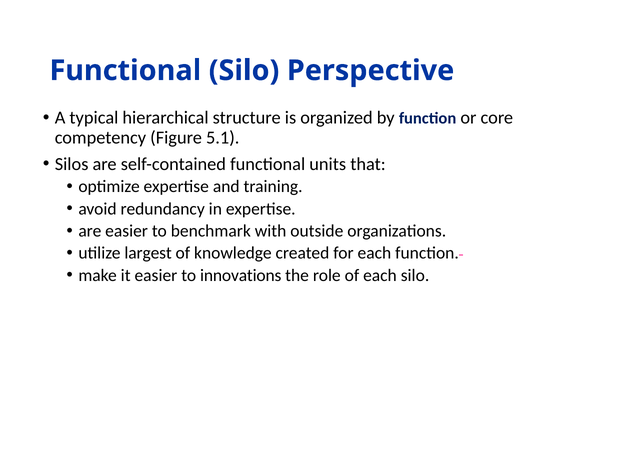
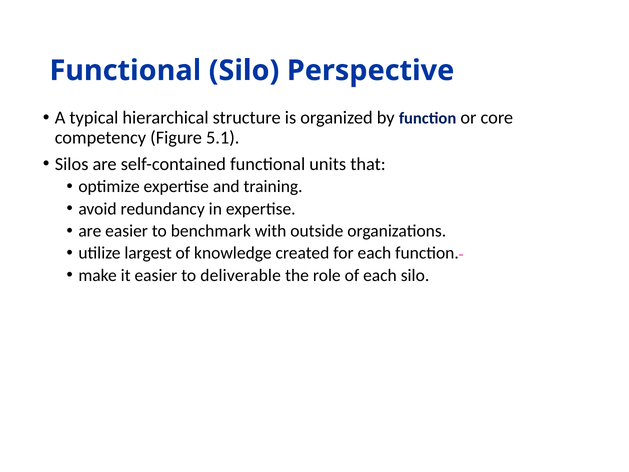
innovations: innovations -> deliverable (241, 275)
